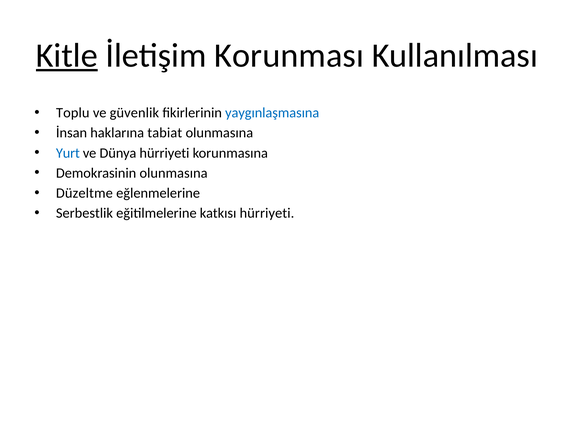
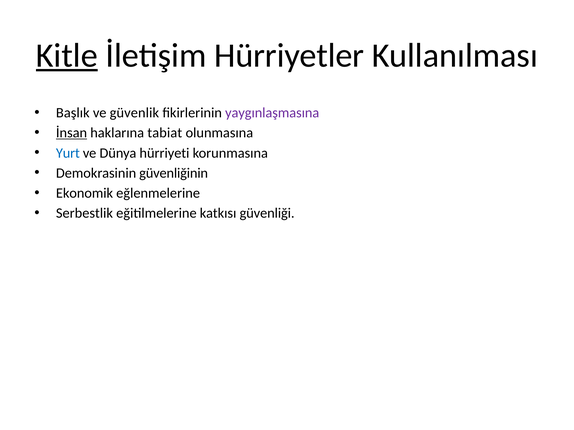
Korunması: Korunması -> Hürriyetler (289, 56)
Toplu: Toplu -> Başlık (73, 113)
yaygınlaşmasına colour: blue -> purple (272, 113)
İnsan underline: none -> present (72, 133)
Demokrasinin olunmasına: olunmasına -> güvenliğinin (174, 173)
Düzeltme: Düzeltme -> Ekonomik (85, 193)
katkısı hürriyeti: hürriyeti -> güvenliği (267, 213)
